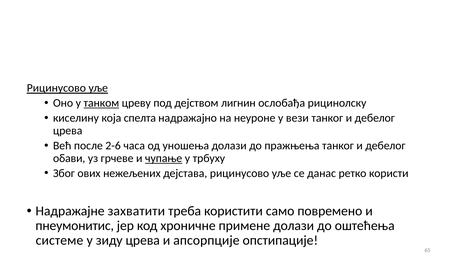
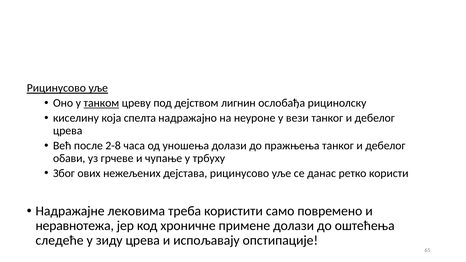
2-6: 2-6 -> 2-8 (113, 146)
чупање underline: present -> none (164, 158)
захватити: захватити -> лековима (136, 211)
пнеумонитис: пнеумонитис -> неравнотежа (75, 226)
системе: системе -> следеће (60, 241)
апсорпције: апсорпције -> испољавају (206, 241)
